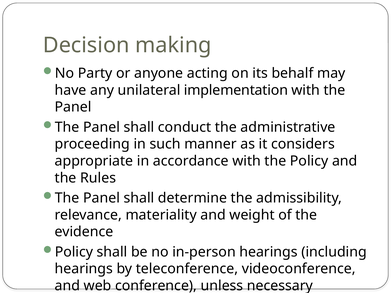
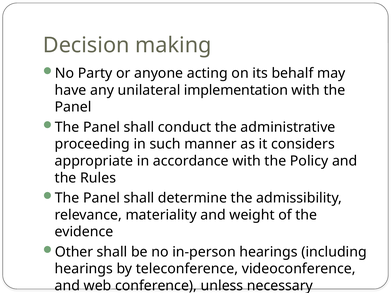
Policy: Policy -> Other (74, 252)
